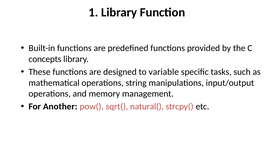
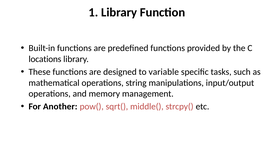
concepts: concepts -> locations (45, 59)
natural(: natural( -> middle( (147, 107)
